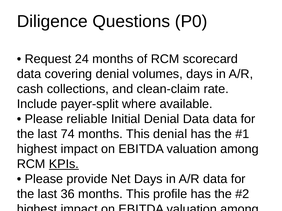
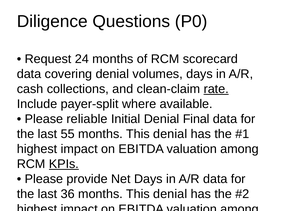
rate underline: none -> present (216, 89)
Denial Data: Data -> Final (196, 119)
74: 74 -> 55 (68, 134)
36 months This profile: profile -> denial (170, 195)
